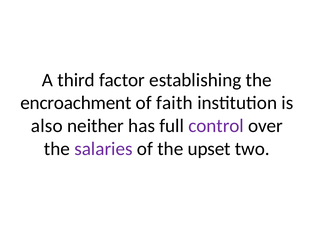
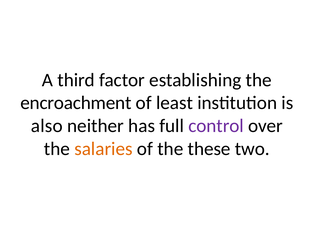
faith: faith -> least (174, 103)
salaries colour: purple -> orange (103, 149)
upset: upset -> these (209, 149)
